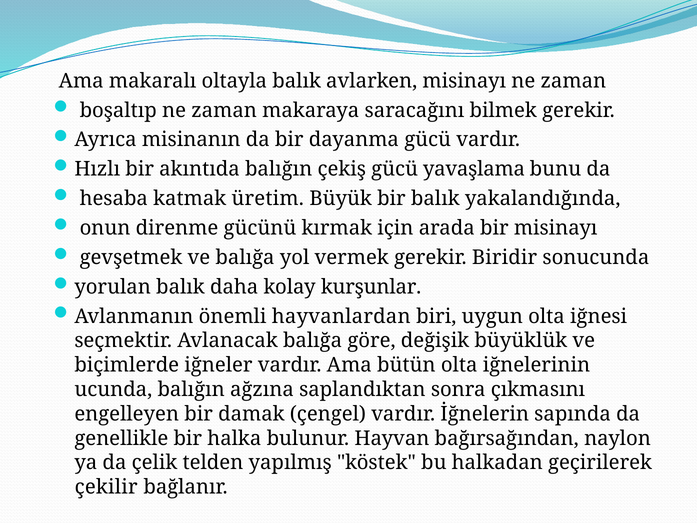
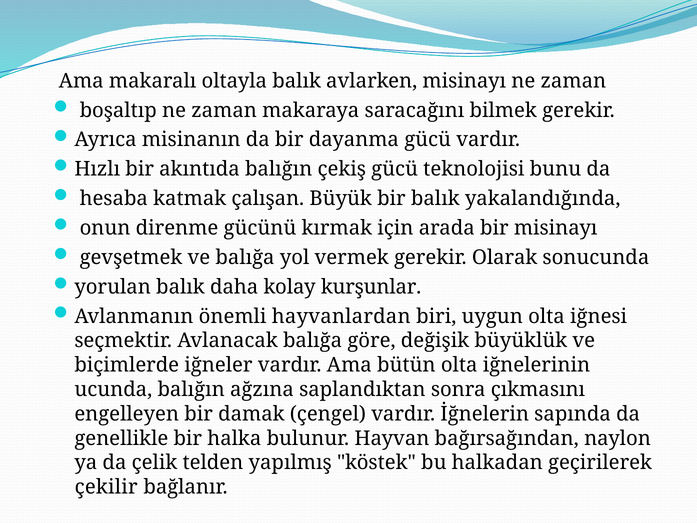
yavaşlama: yavaşlama -> teknolojisi (474, 169)
üretim: üretim -> çalışan (268, 198)
Biridir: Biridir -> Olarak (505, 257)
